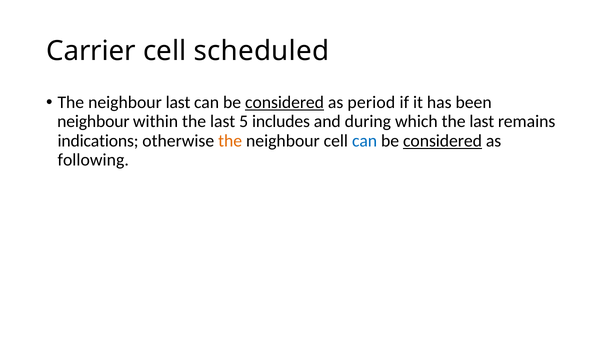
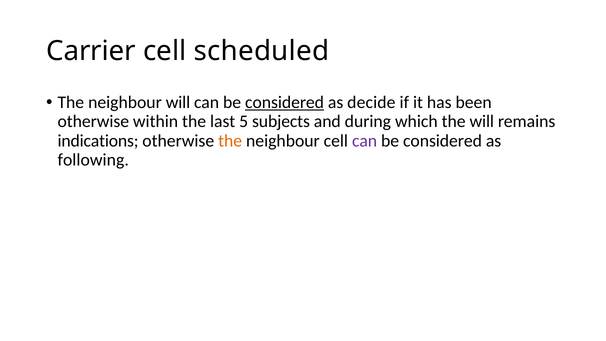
neighbour last: last -> will (178, 102)
period: period -> decide (371, 102)
neighbour: neighbour -> otherwise (93, 122)
includes: includes -> subjects (281, 122)
which the last: last -> will (482, 122)
can colour: blue -> purple (365, 141)
considered underline: present -> none (443, 141)
